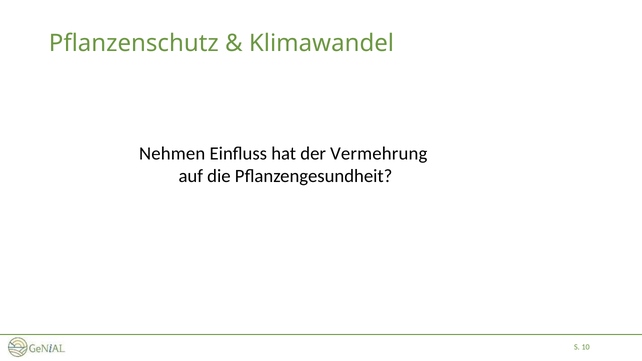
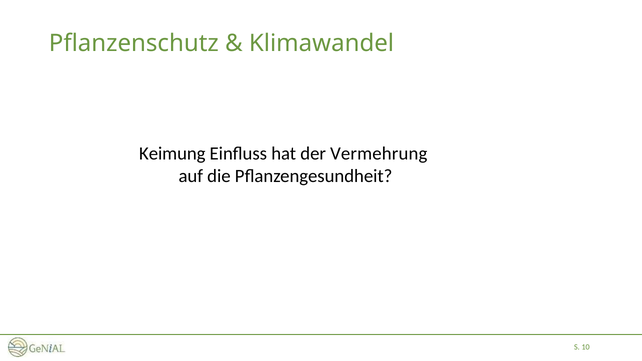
Nehmen: Nehmen -> Keimung (172, 154)
